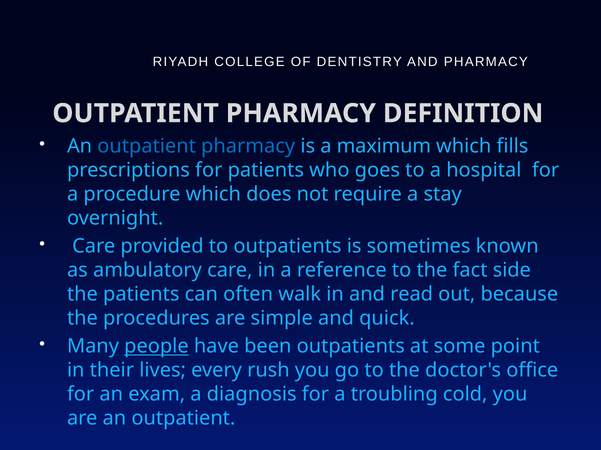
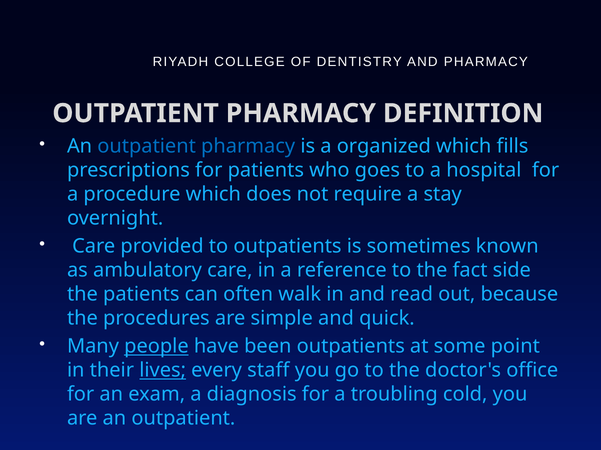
maximum: maximum -> organized (384, 147)
lives underline: none -> present (163, 371)
rush: rush -> staff (268, 371)
